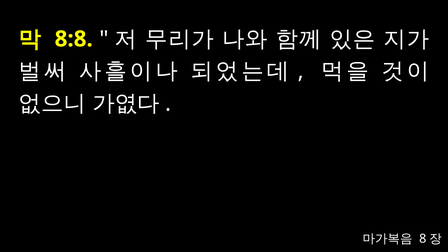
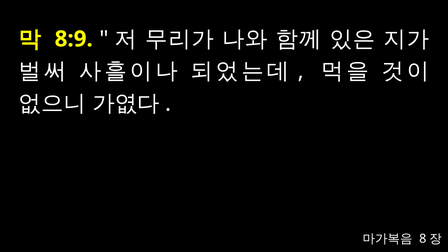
8:8: 8:8 -> 8:9 (74, 39)
